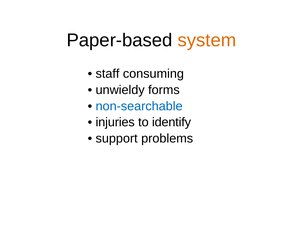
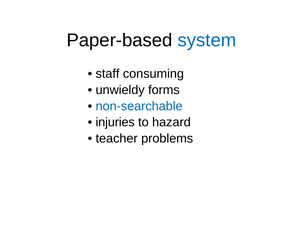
system colour: orange -> blue (207, 40)
identify: identify -> hazard (171, 122)
support: support -> teacher (117, 139)
